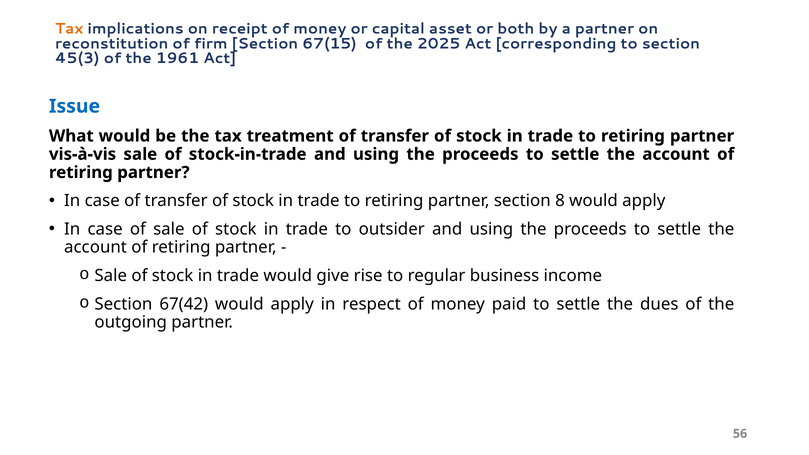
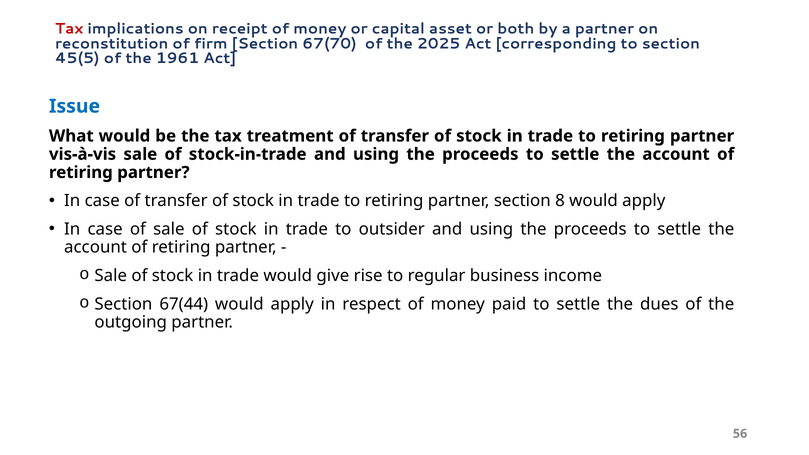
Tax colour: orange -> red (69, 29)
67(15: 67(15 -> 67(70 (330, 44)
45(3: 45(3 -> 45(5 (77, 58)
67(42: 67(42 -> 67(44 (184, 304)
